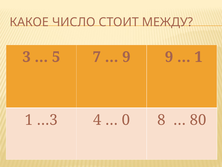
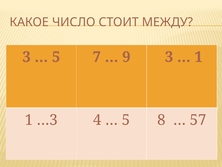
9 9: 9 -> 3 (169, 57)
0: 0 -> 5 (126, 120)
80: 80 -> 57 (198, 120)
